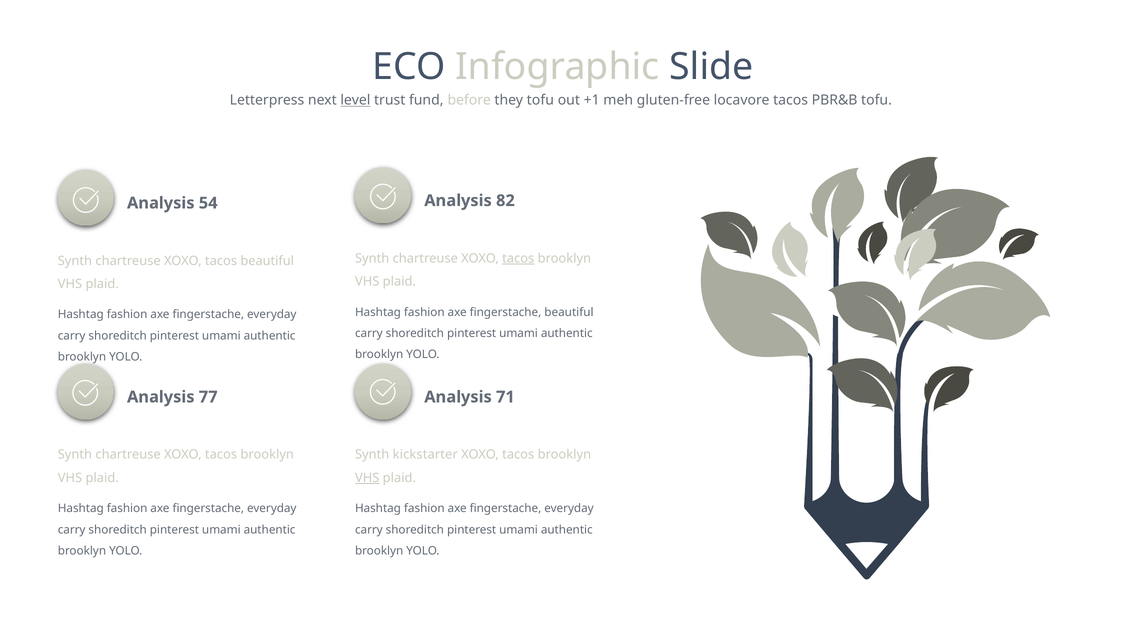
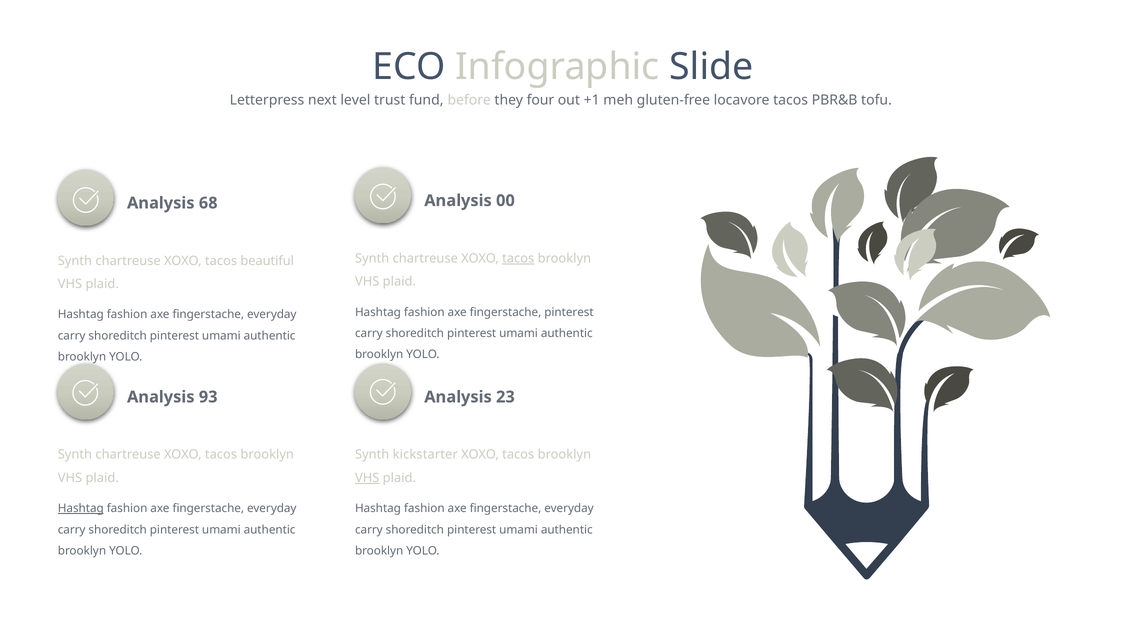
level underline: present -> none (355, 100)
they tofu: tofu -> four (540, 100)
82: 82 -> 00 (505, 201)
54: 54 -> 68 (208, 203)
fingerstache beautiful: beautiful -> pinterest (569, 312)
77: 77 -> 93 (208, 397)
71: 71 -> 23 (505, 397)
Hashtag underline: none -> present (81, 508)
